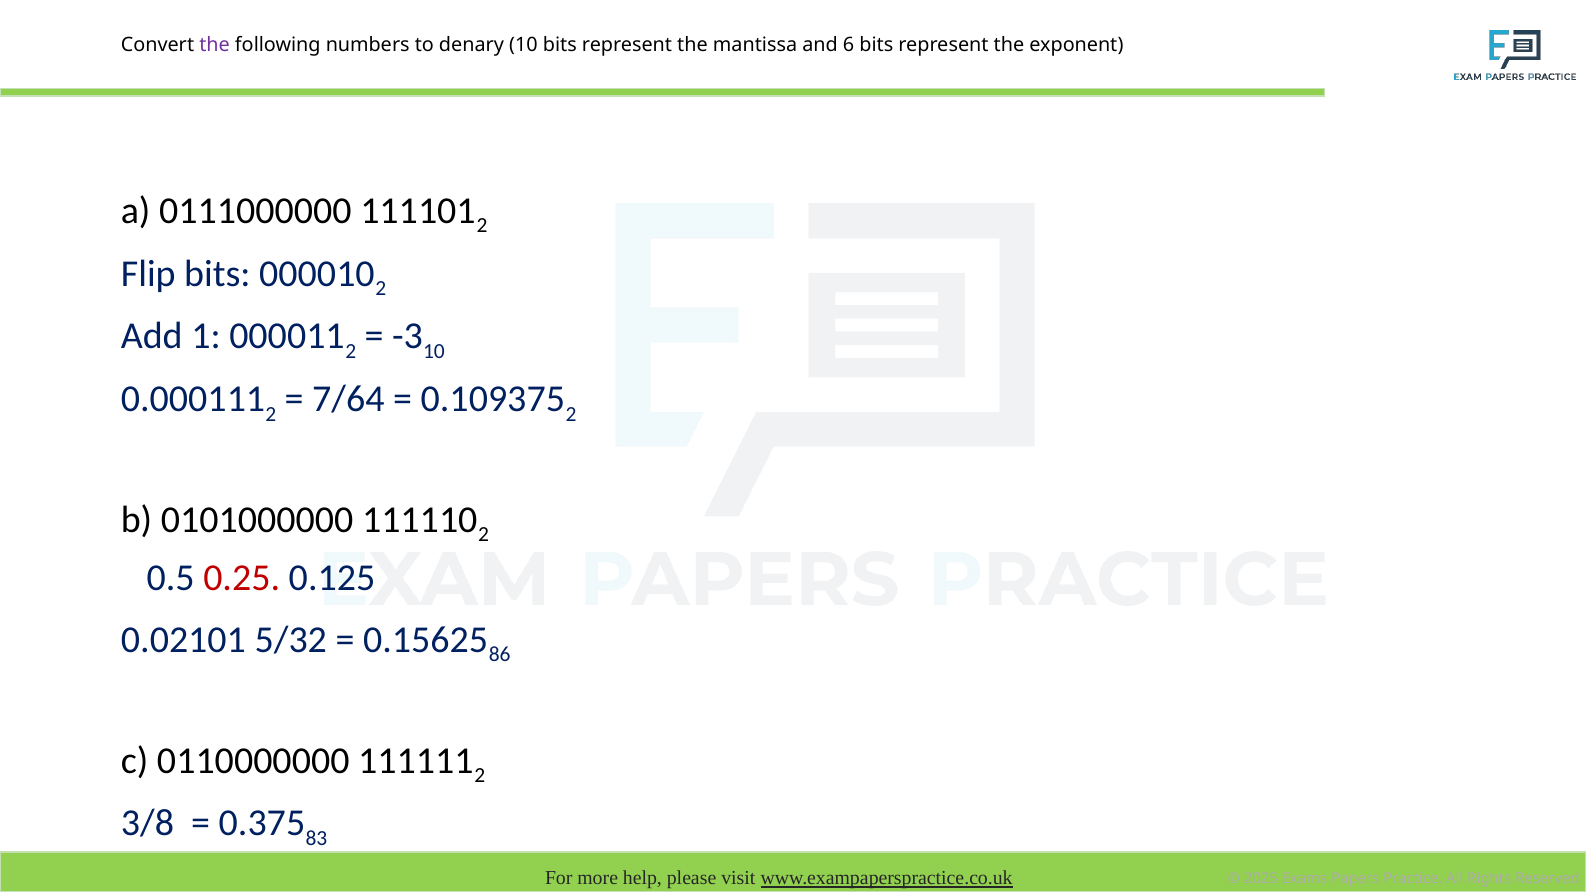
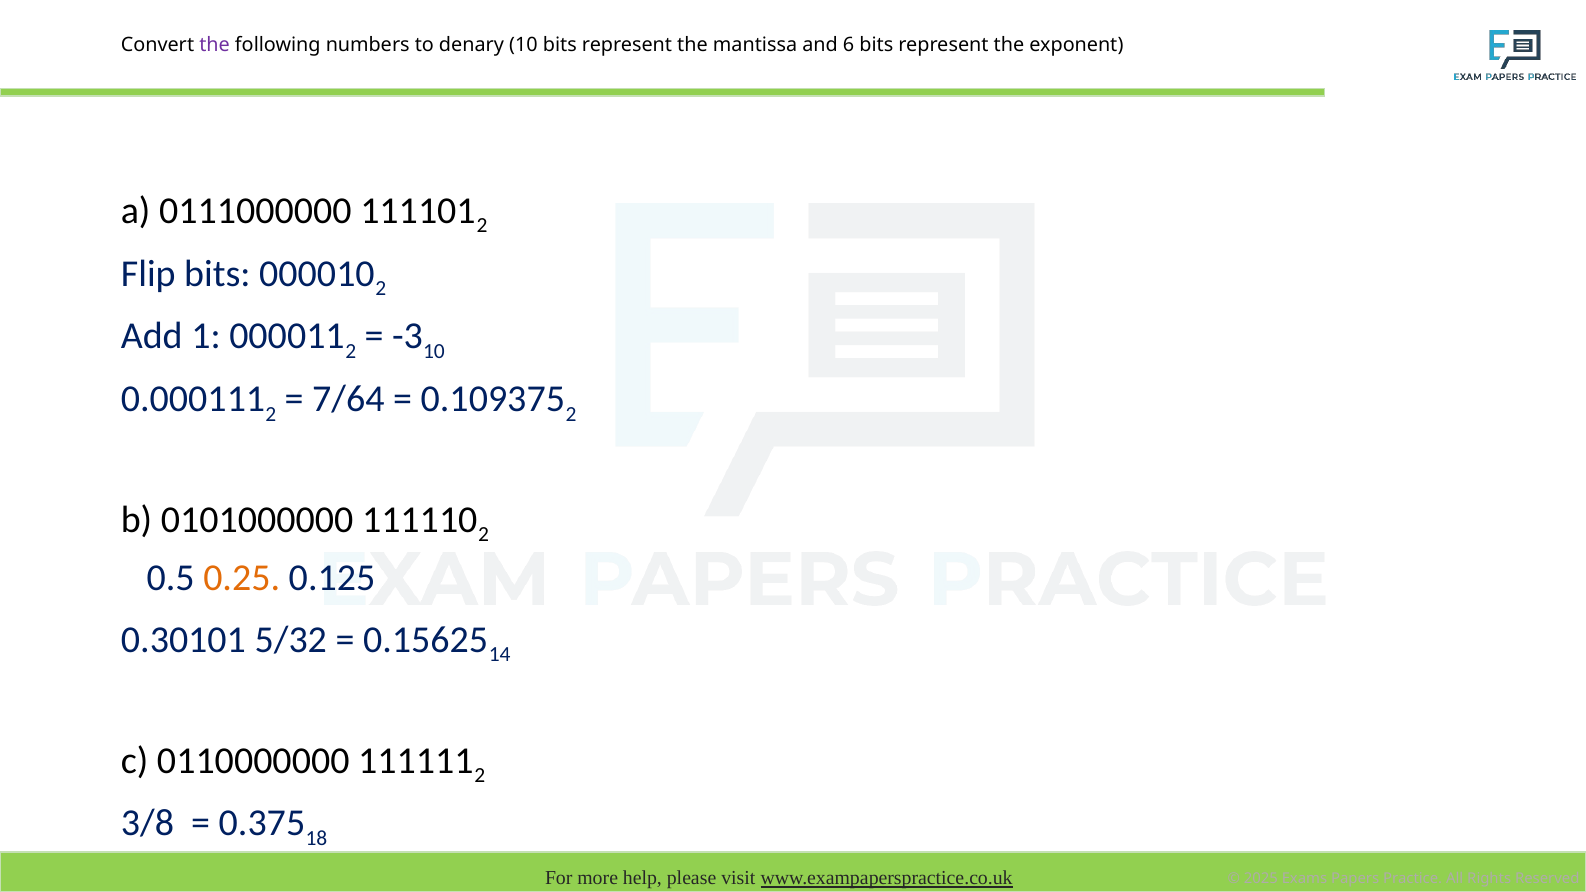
0.25 colour: red -> orange (242, 578)
0.02101: 0.02101 -> 0.30101 (183, 640)
86: 86 -> 14 (500, 655)
83: 83 -> 18 (316, 838)
